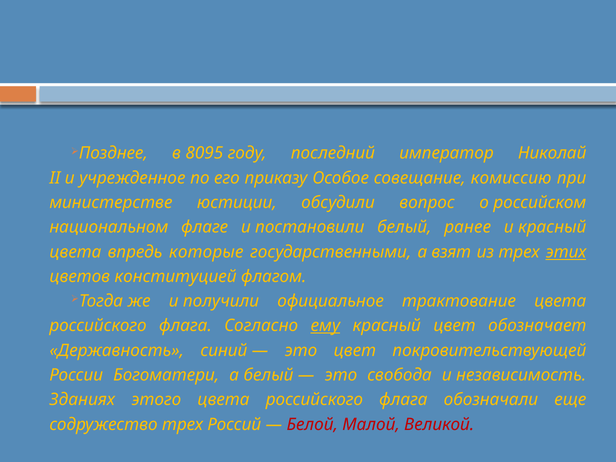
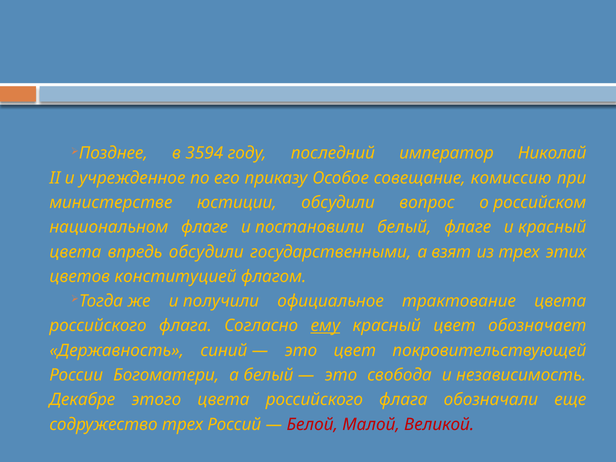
8095: 8095 -> 3594 (204, 153)
белый ранее: ранее -> флаге (468, 227)
впредь которые: которые -> обсудили (206, 252)
этих underline: present -> none (566, 252)
Зданиях: Зданиях -> Декабре (82, 400)
